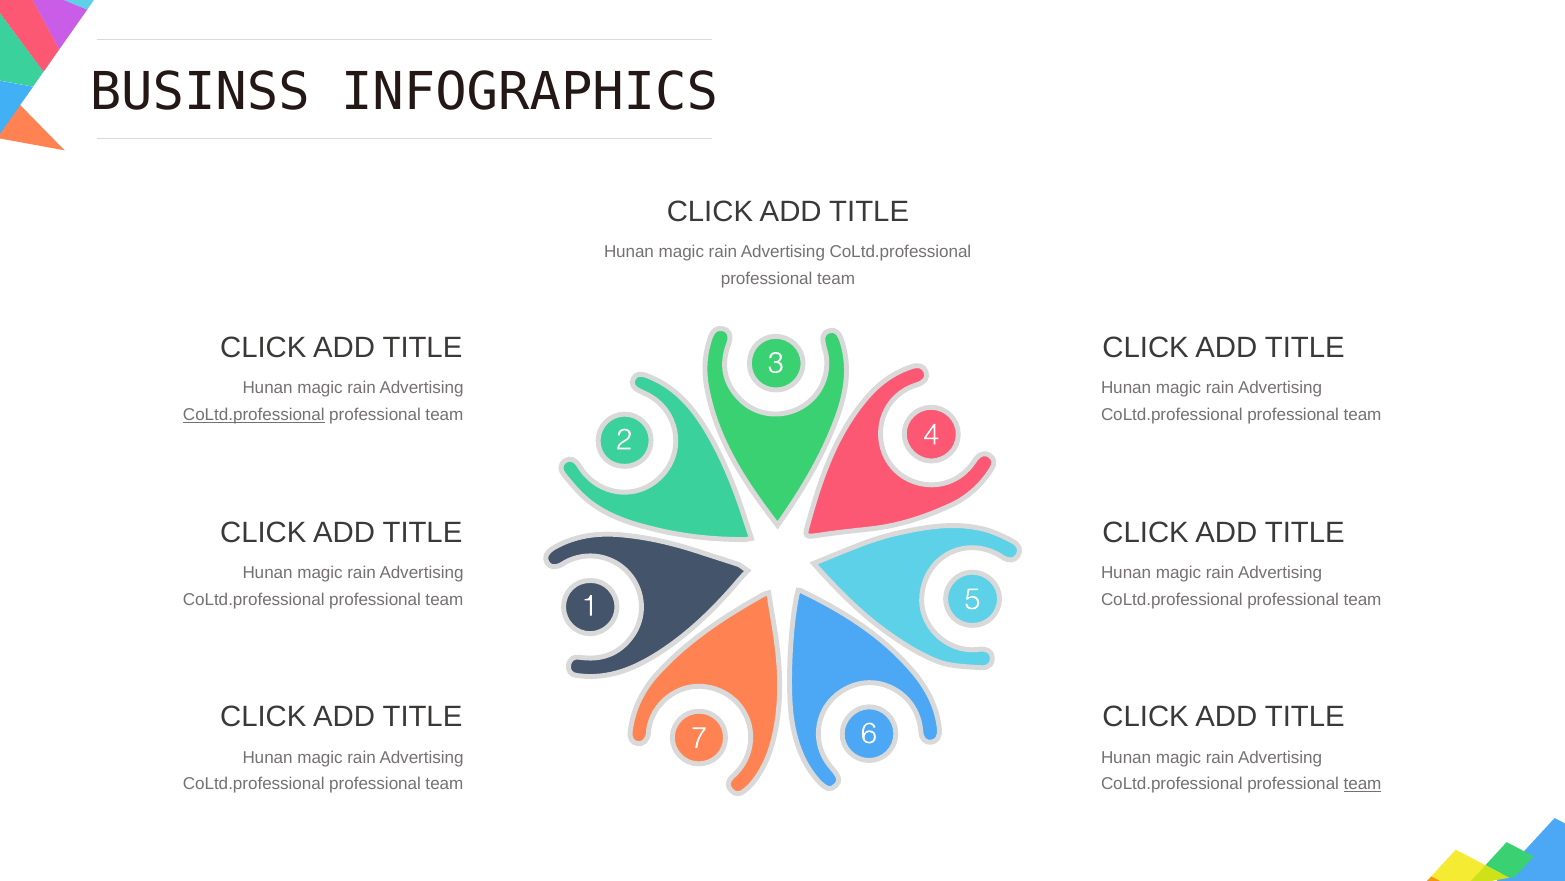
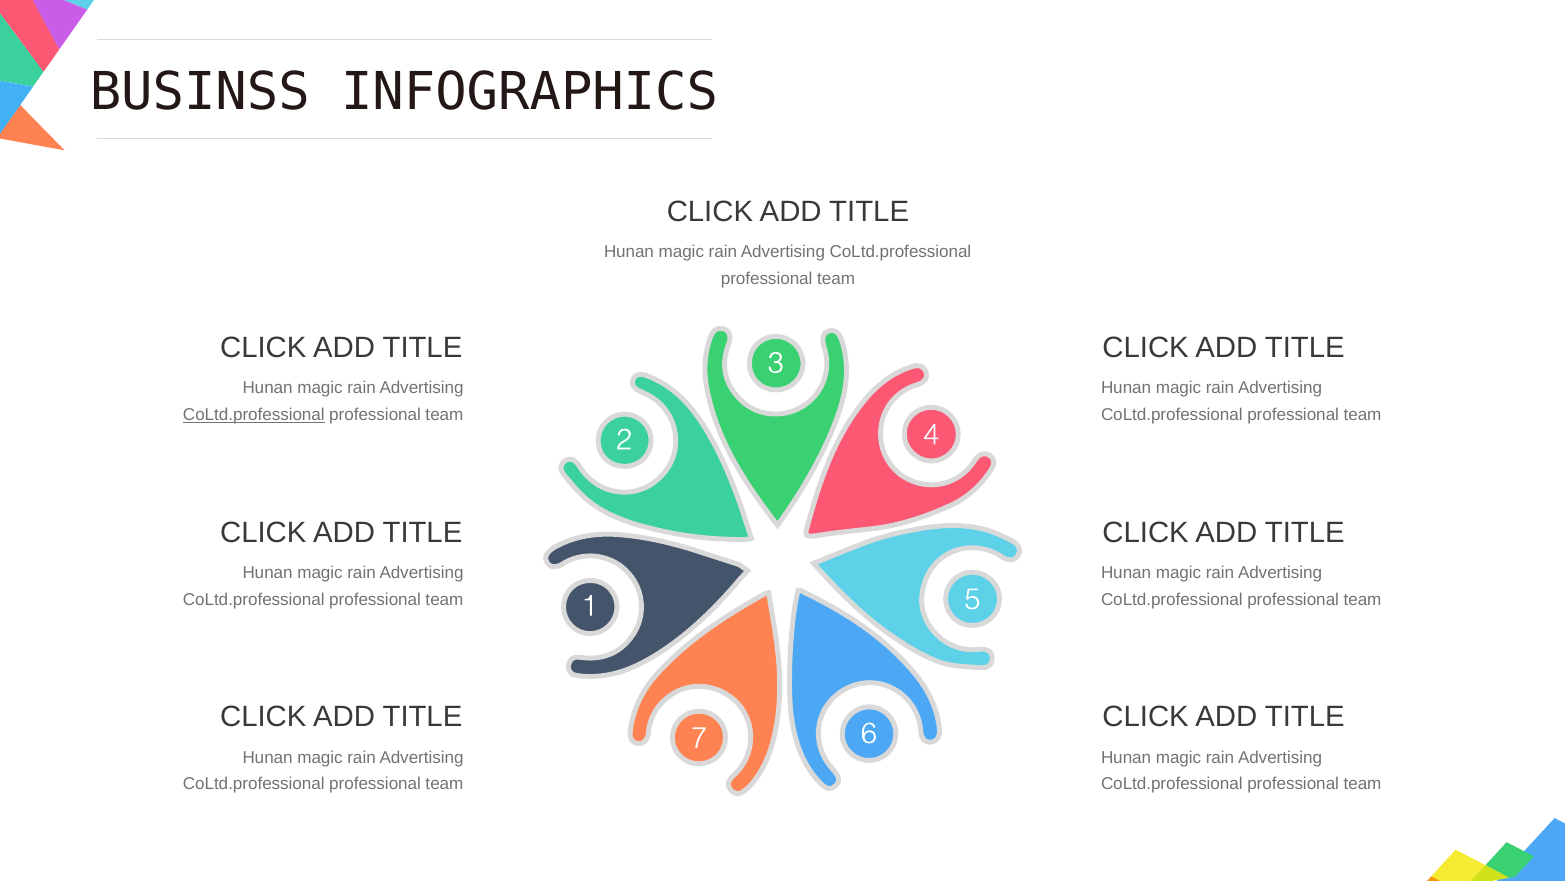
team underline: present -> none (1363, 784)
